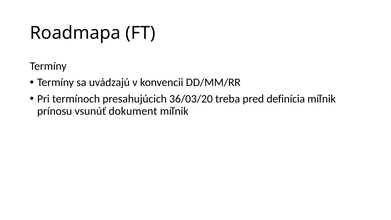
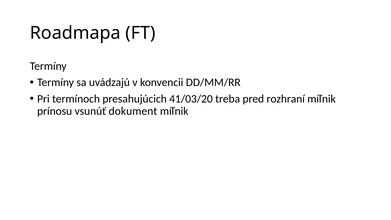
36/03/20: 36/03/20 -> 41/03/20 (191, 99)
definícia: definícia -> rozhraní (286, 99)
